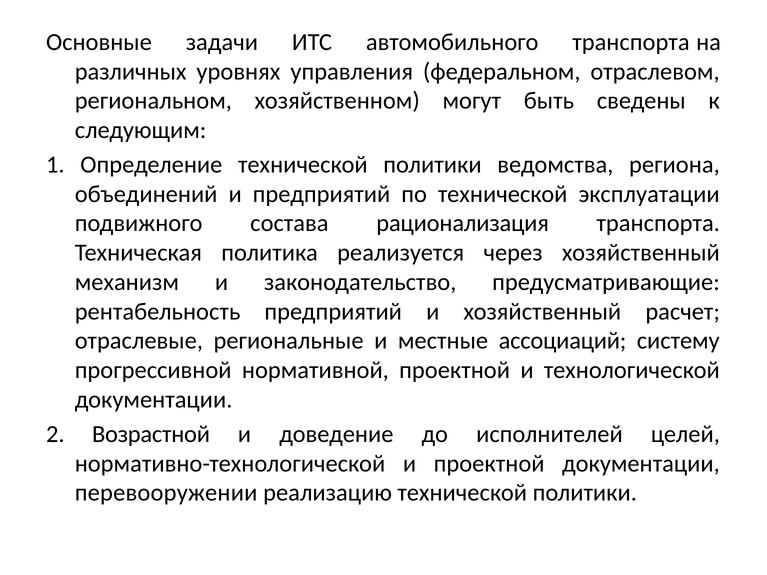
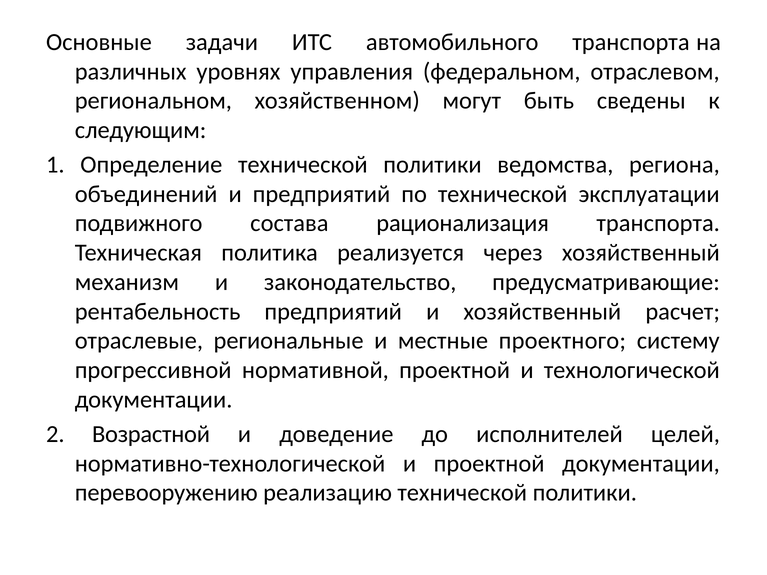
ассоциаций: ассоциаций -> проектного (562, 341)
перевооружении: перевооружении -> перевооружению (166, 493)
